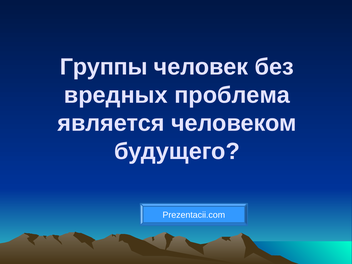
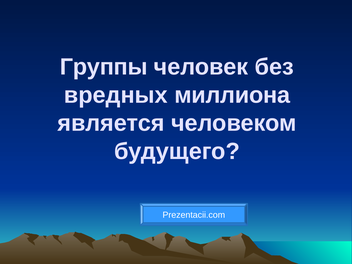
проблема: проблема -> миллиона (232, 95)
